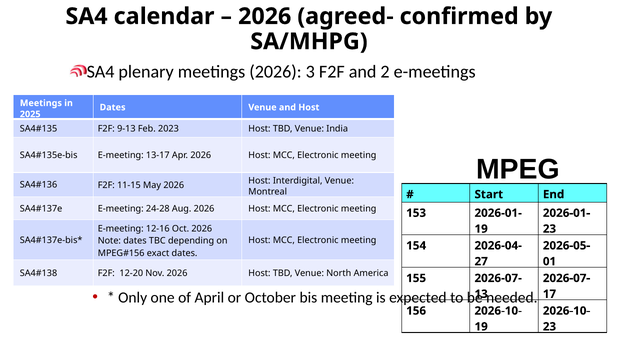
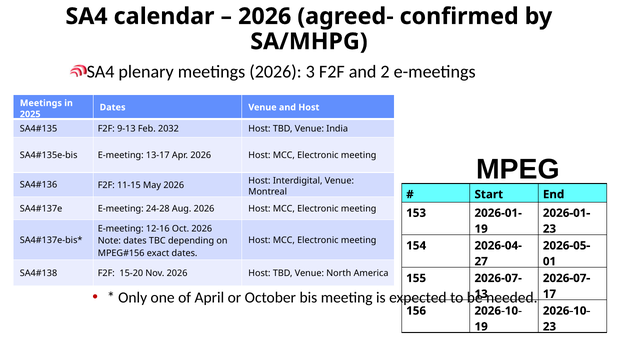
2023: 2023 -> 2032 (168, 129)
12-20: 12-20 -> 15-20 (131, 273)
